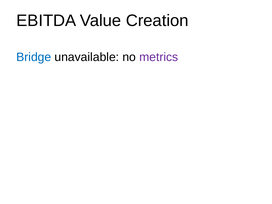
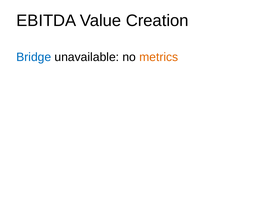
metrics colour: purple -> orange (159, 57)
